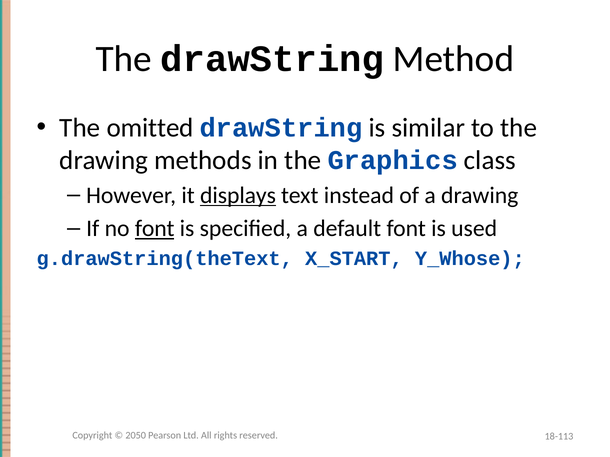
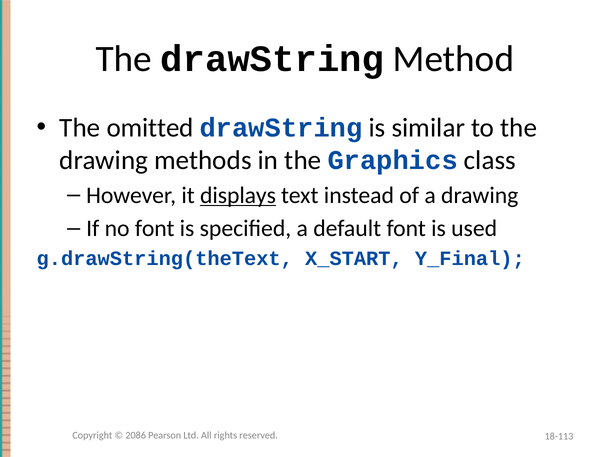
font underline: present -> none (155, 229)
Y_Whose: Y_Whose -> Y_Final (470, 259)
2050: 2050 -> 2086 (136, 436)
